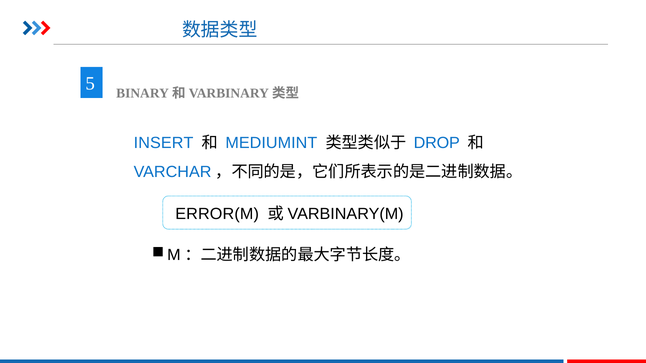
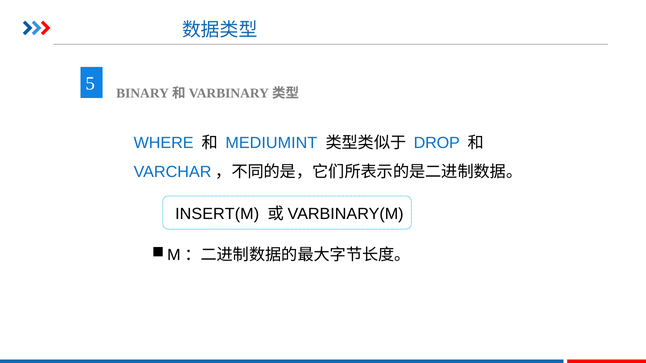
INSERT: INSERT -> WHERE (164, 143)
ERROR(M: ERROR(M -> INSERT(M (217, 214)
